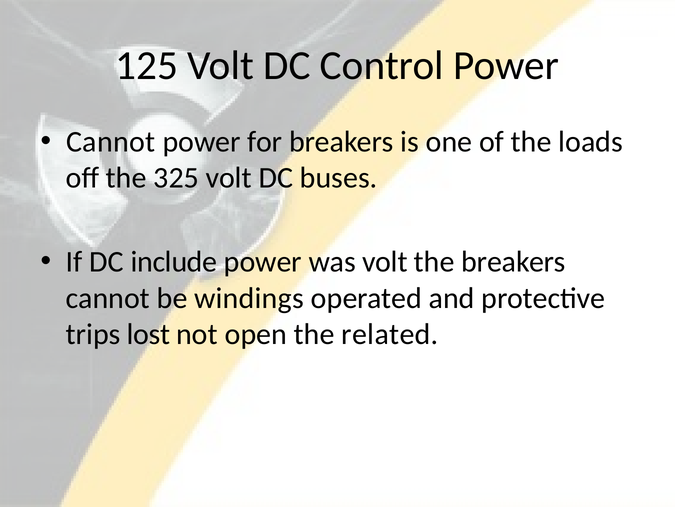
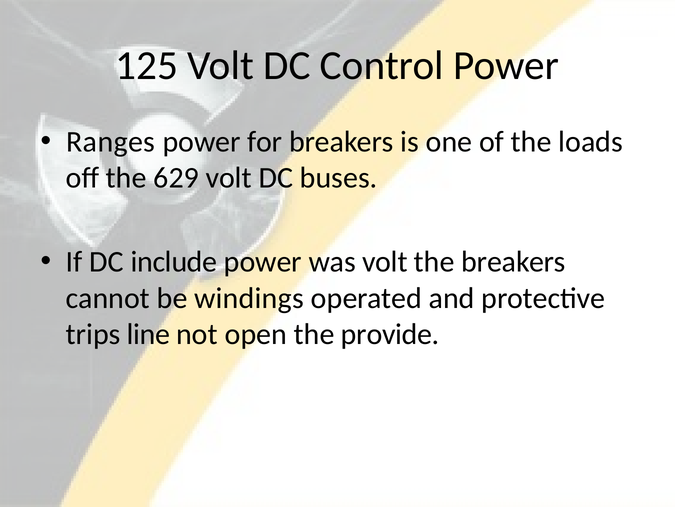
Cannot: Cannot -> Ranges (111, 142)
325: 325 -> 629 (176, 178)
lost: lost -> line (149, 334)
related: related -> provide (390, 334)
